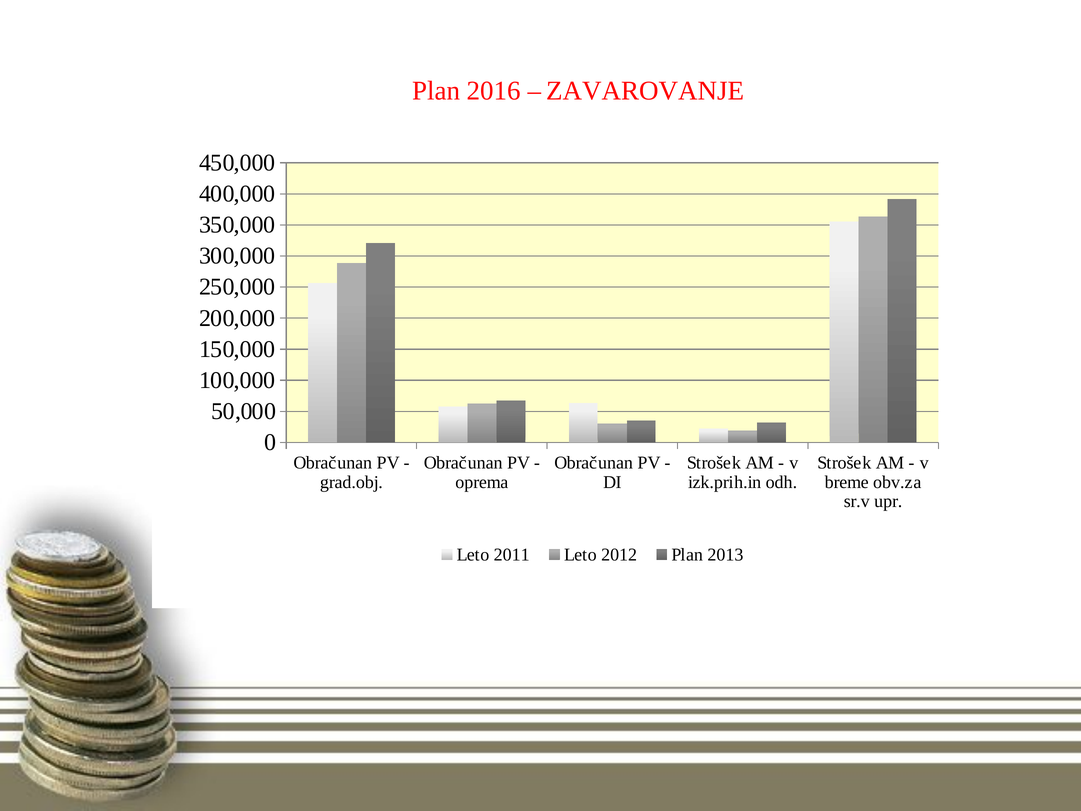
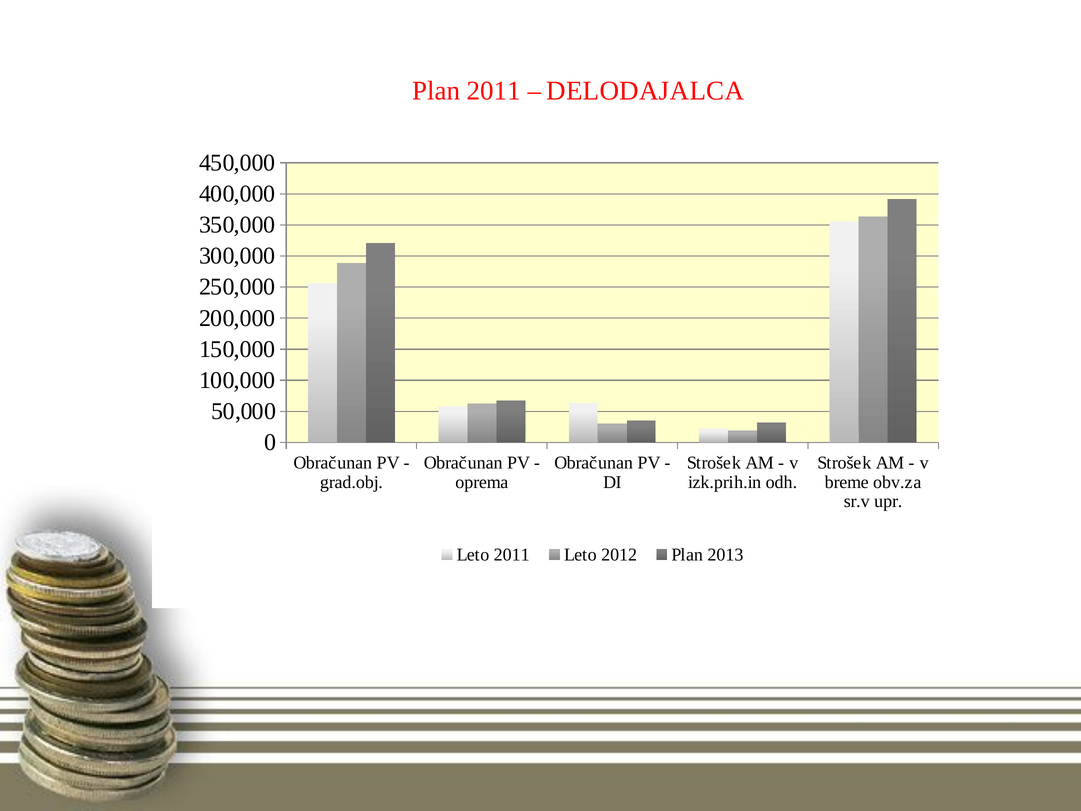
Plan 2016: 2016 -> 2011 (494, 91)
ZAVAROVANJE: ZAVAROVANJE -> DELODAJALCA (645, 91)
